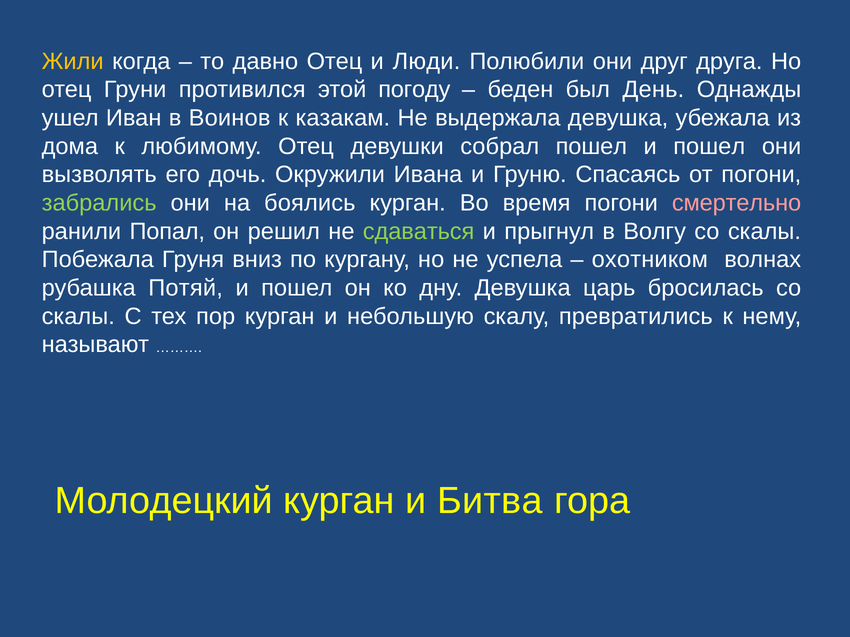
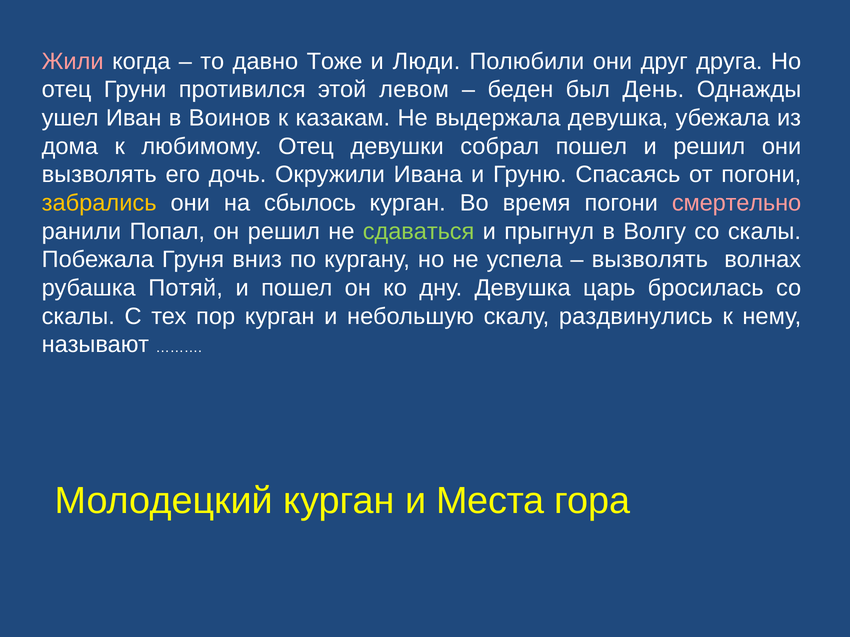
Жили colour: yellow -> pink (73, 61)
давно Отец: Отец -> Тоже (335, 61)
погоду: погоду -> левом (414, 90)
пошел: пошел -> решил (709, 146)
забрались colour: light green -> yellow (99, 203)
боялись: боялись -> сбылось (310, 203)
охотником: охотником -> вызволять (650, 260)
превратились: превратились -> раздвинулись (636, 316)
Битва: Битва -> Места (490, 501)
